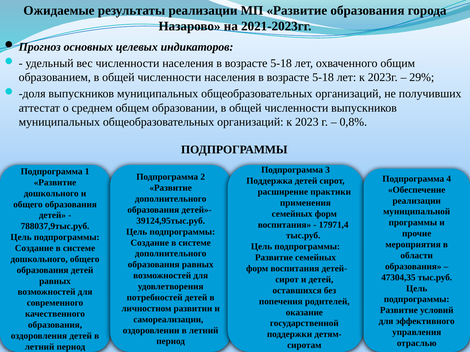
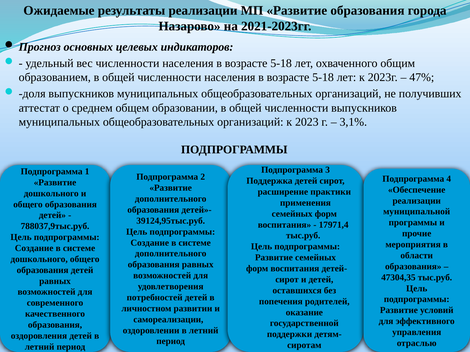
29%: 29% -> 47% (422, 77)
0,8%: 0,8% -> 3,1% (353, 122)
